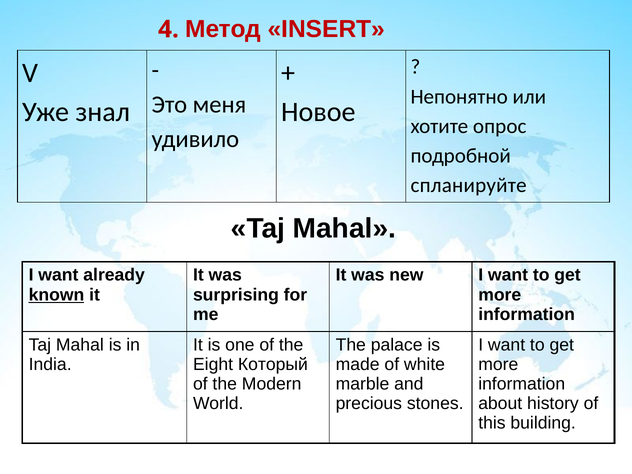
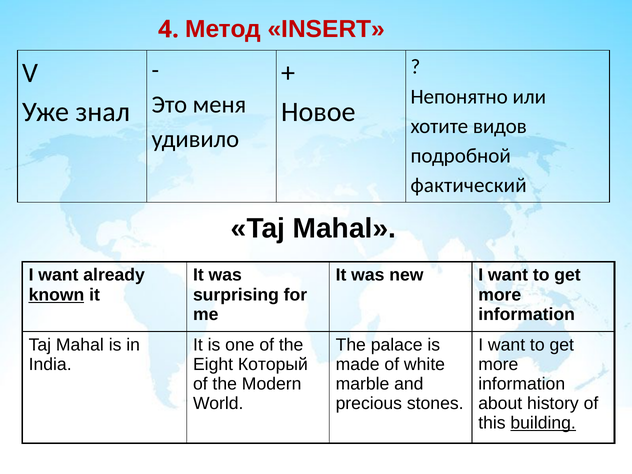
опрос: опрос -> видов (500, 126)
спланируйте: спланируйте -> фактический (469, 185)
building underline: none -> present (543, 423)
